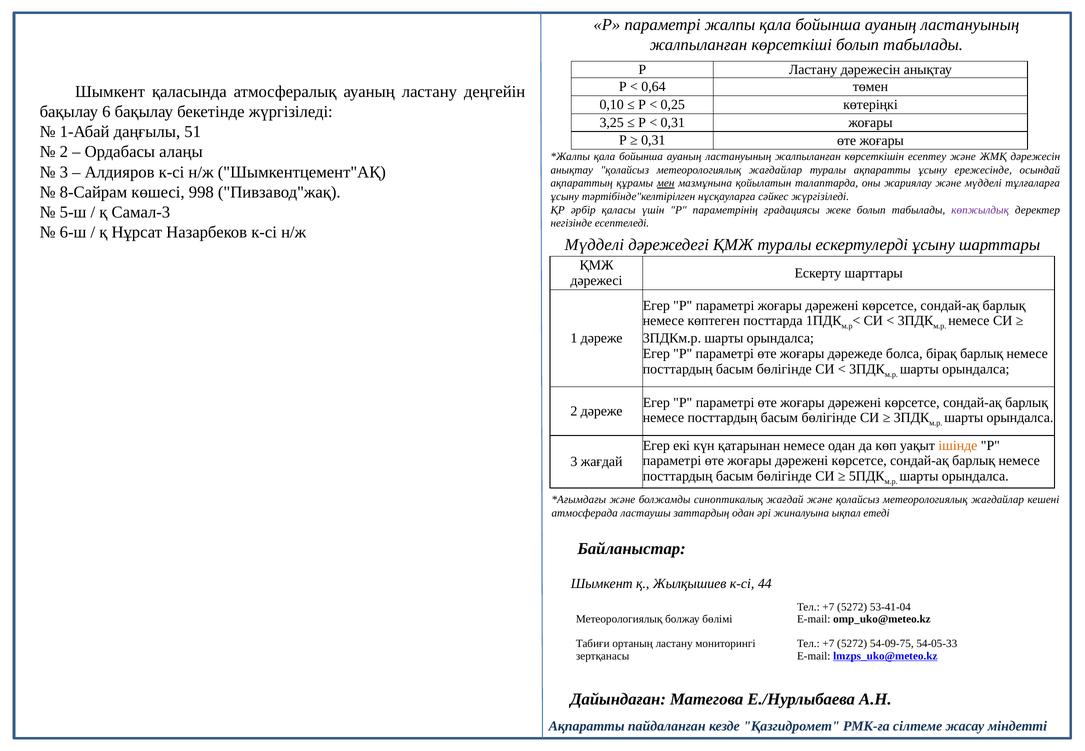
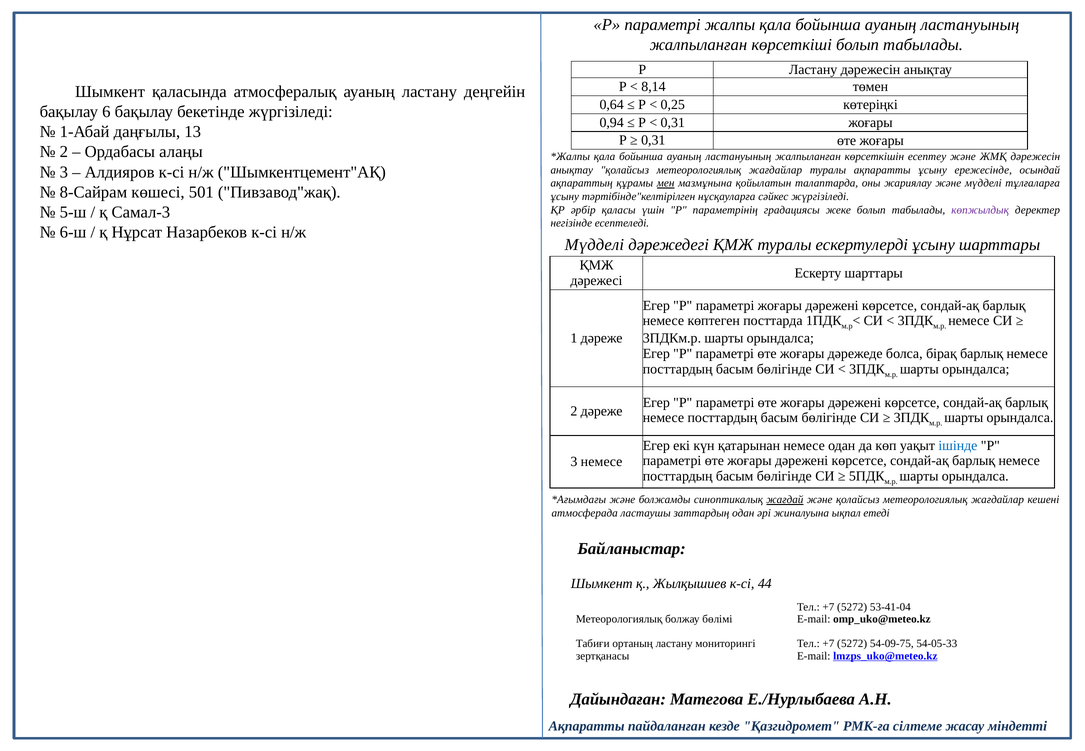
0,64: 0,64 -> 8,14 (653, 87)
0,10: 0,10 -> 0,64 (612, 105)
3,25: 3,25 -> 0,94 (612, 122)
51: 51 -> 13 (193, 132)
998: 998 -> 501 (201, 192)
ішінде colour: orange -> blue (958, 446)
3 жағдай: жағдай -> немесе (602, 462)
жағдай underline: none -> present (785, 500)
